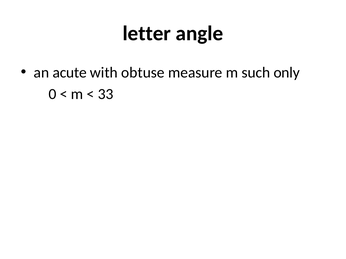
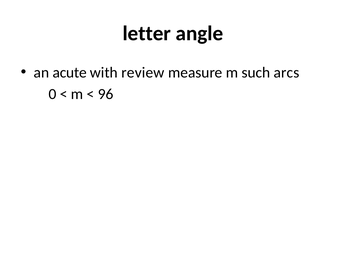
obtuse: obtuse -> review (143, 73)
only: only -> arcs (287, 73)
33: 33 -> 96 (106, 94)
